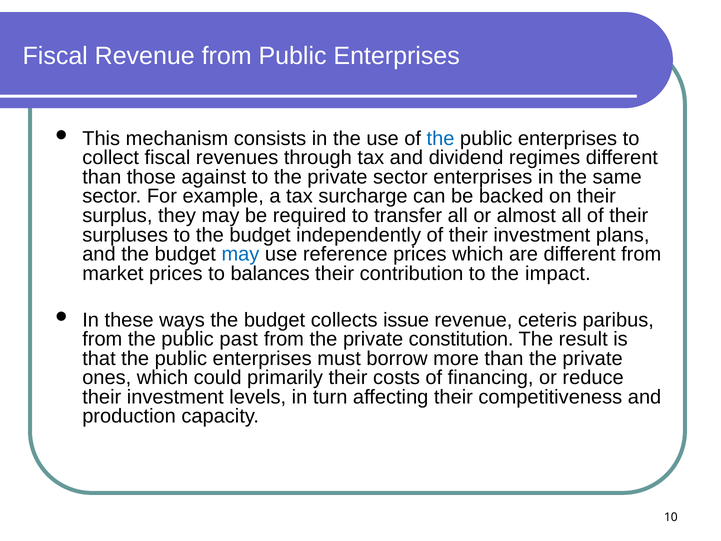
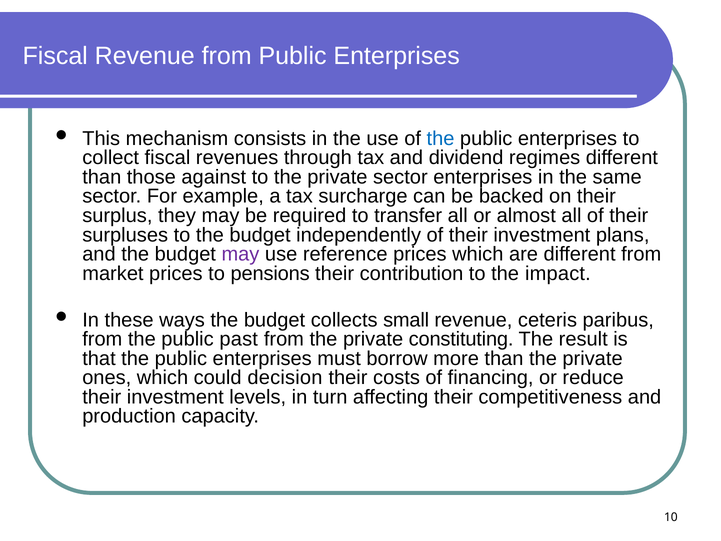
may colour: blue -> purple (240, 254)
balances: balances -> pensions (270, 273)
issue: issue -> small (406, 320)
constitution: constitution -> constituting (461, 339)
primarily: primarily -> decision (285, 377)
